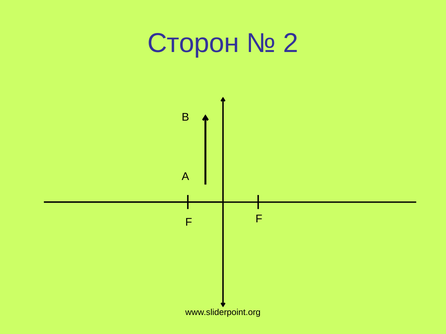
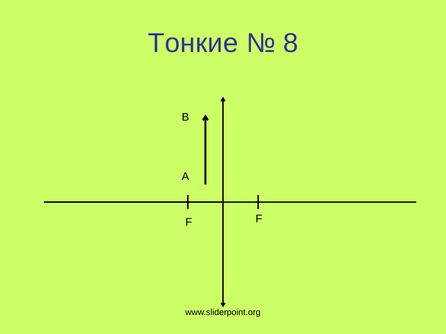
Сторон: Сторон -> Тонкие (193, 43)
2: 2 -> 8 (291, 43)
